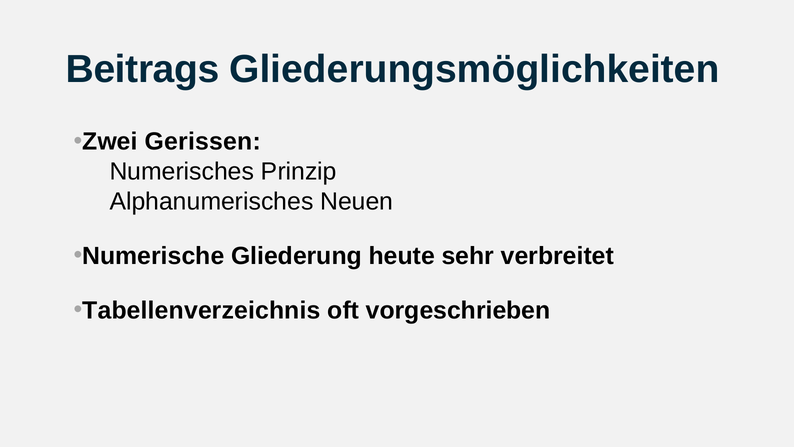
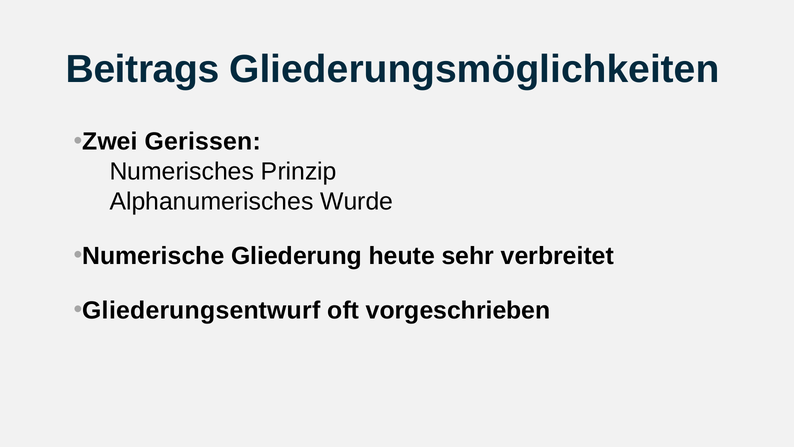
Neuen: Neuen -> Wurde (357, 201)
Tabellenverzeichnis: Tabellenverzeichnis -> Gliederungsentwurf (201, 310)
